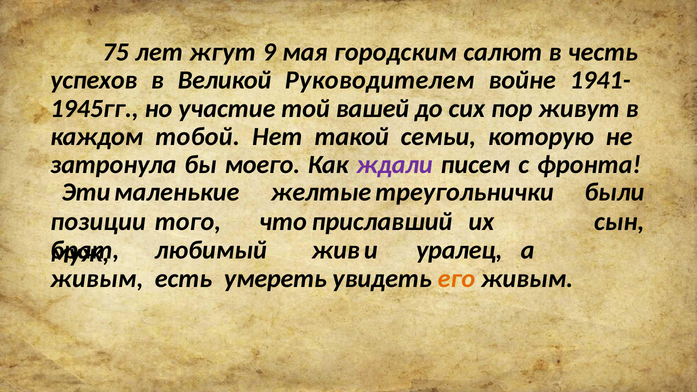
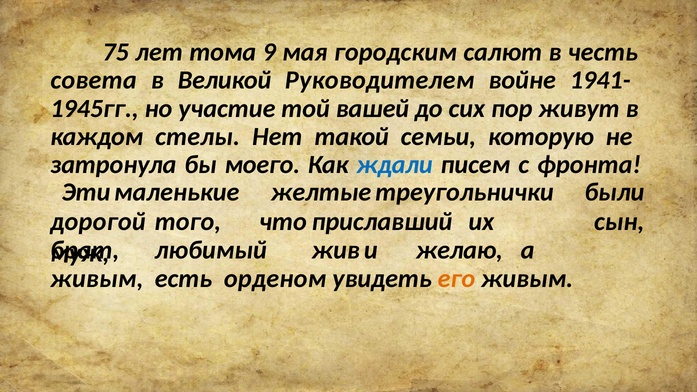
жгут: жгут -> тома (223, 52)
успехов: успехов -> совета (94, 80)
тобой: тобой -> стелы (198, 137)
ждали colour: purple -> blue (395, 165)
позиции: позиции -> дорогой (98, 222)
уралец: уралец -> желаю (459, 250)
умереть: умереть -> орденом (275, 279)
